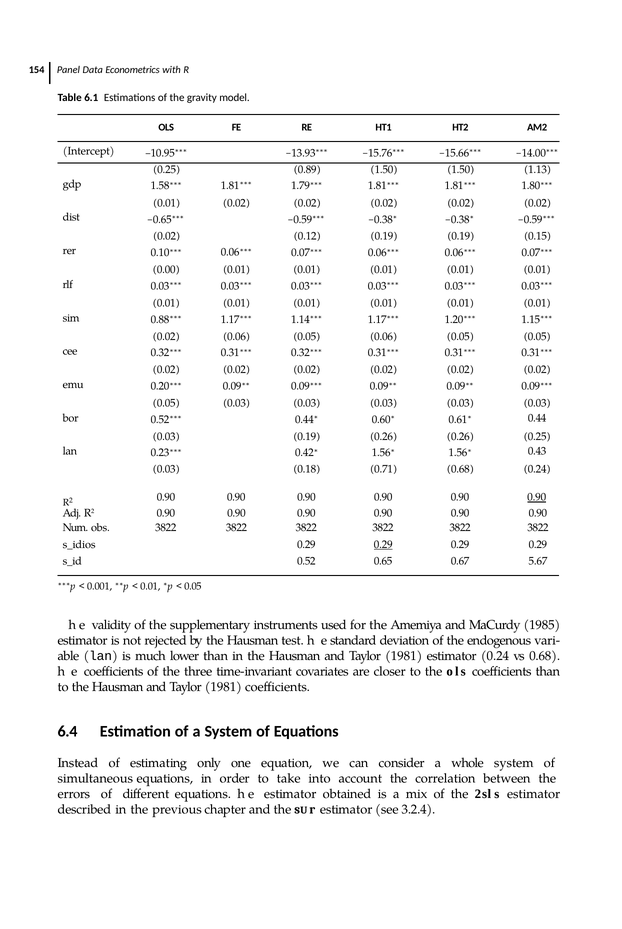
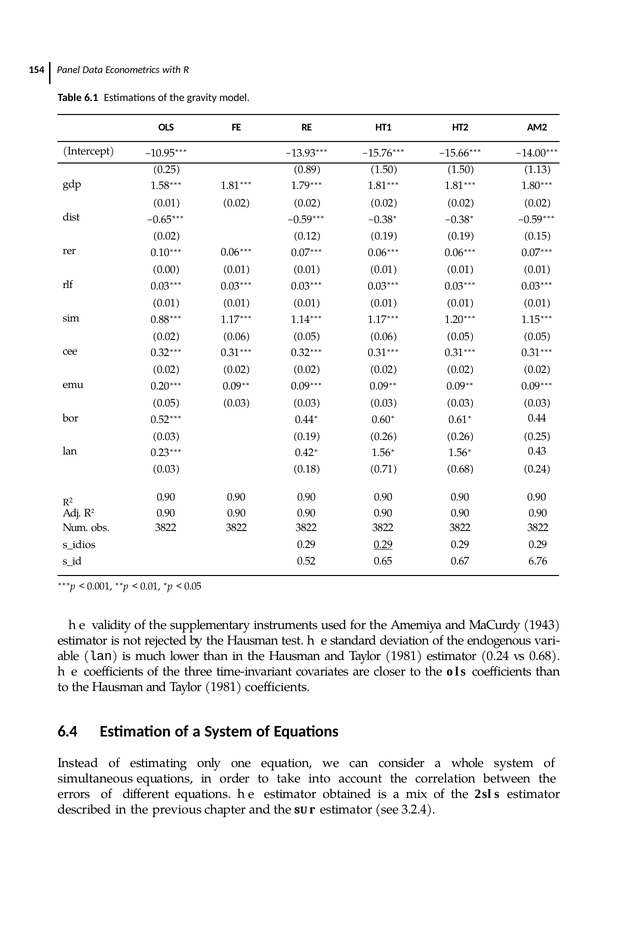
0.90 underline: present -> none (537, 497)
5.67: 5.67 -> 6.76 (538, 561)
1985: 1985 -> 1943 (542, 625)
